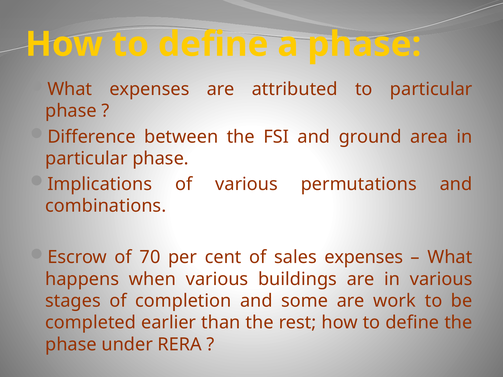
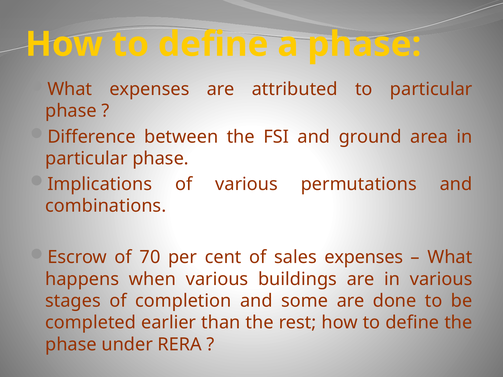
work: work -> done (395, 301)
